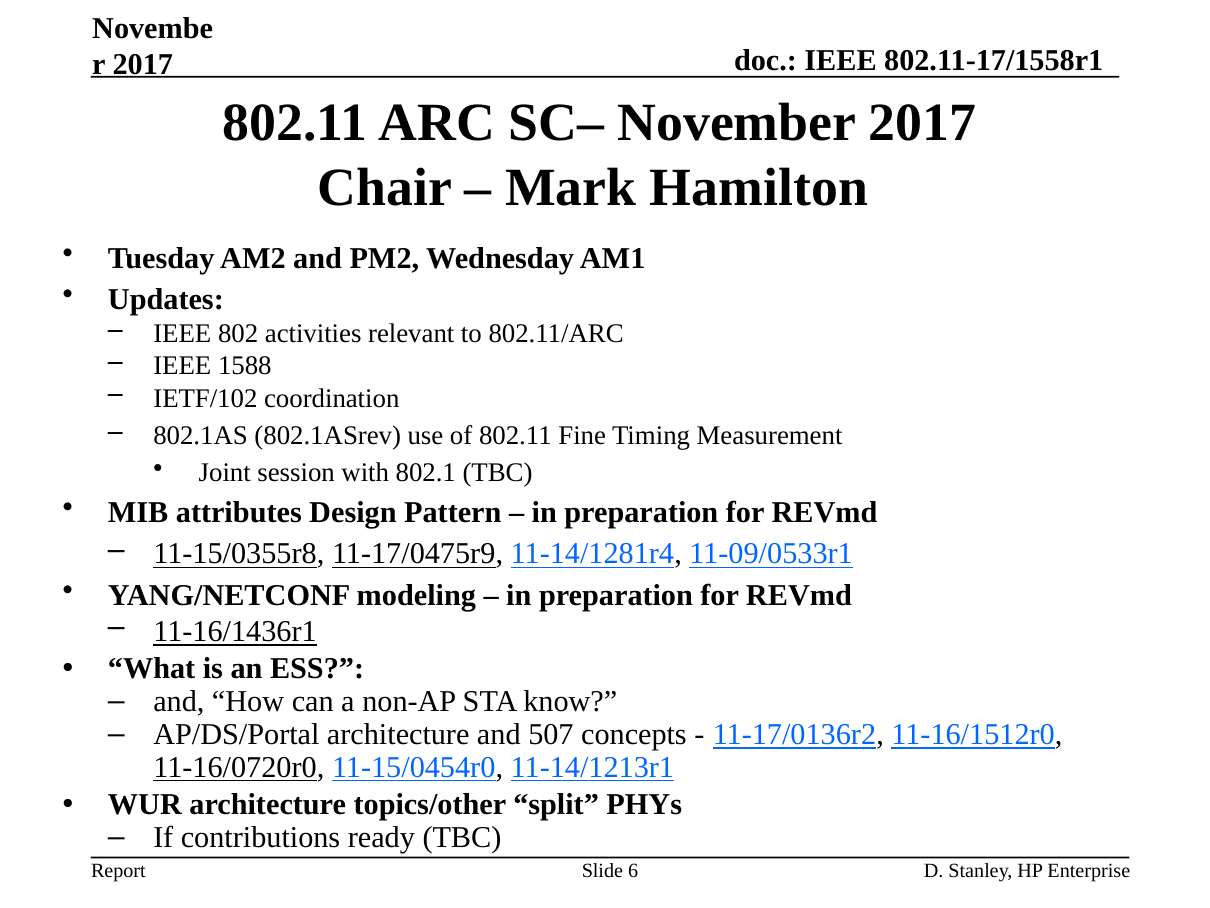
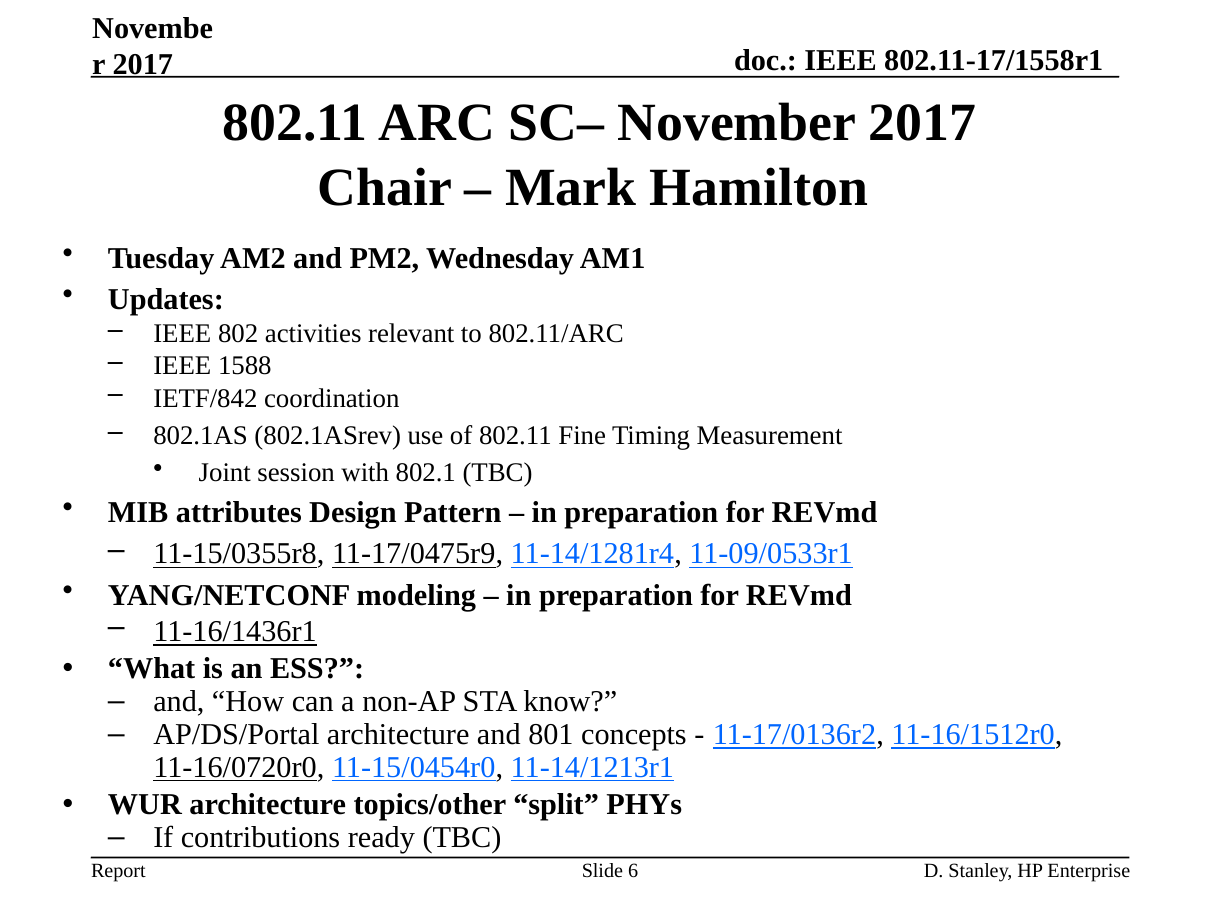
IETF/102: IETF/102 -> IETF/842 (205, 398)
507: 507 -> 801 (551, 734)
